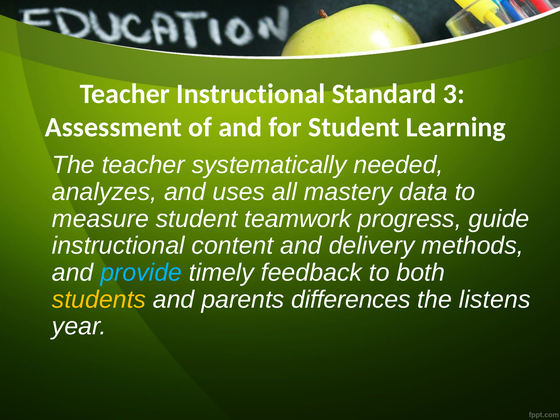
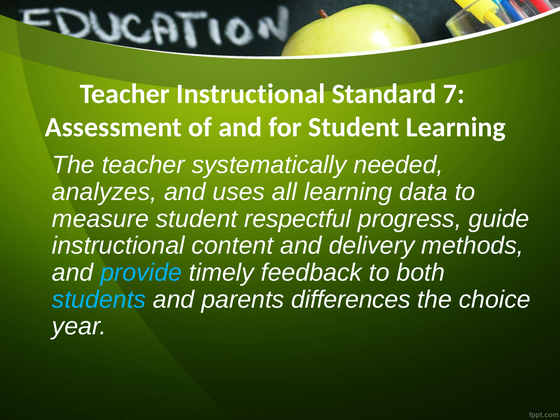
3: 3 -> 7 (454, 94)
all mastery: mastery -> learning (348, 192)
teamwork: teamwork -> respectful (298, 219)
students colour: yellow -> light blue (99, 300)
listens: listens -> choice (495, 300)
